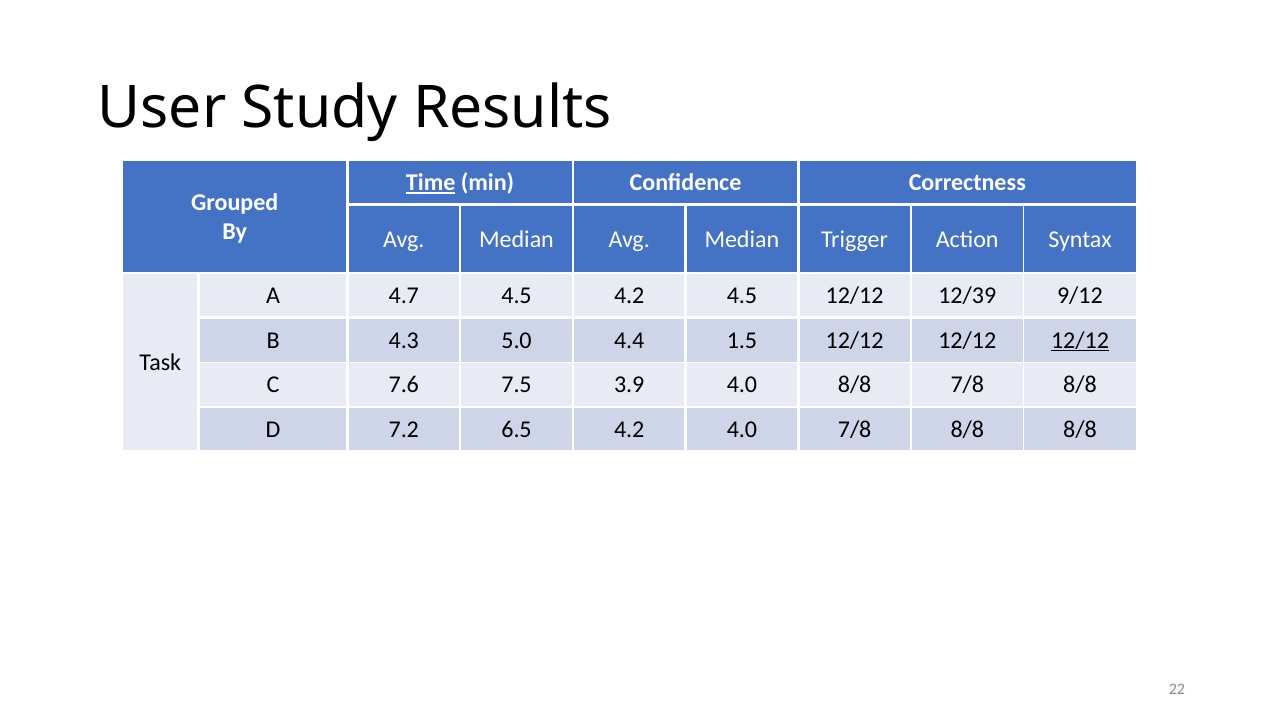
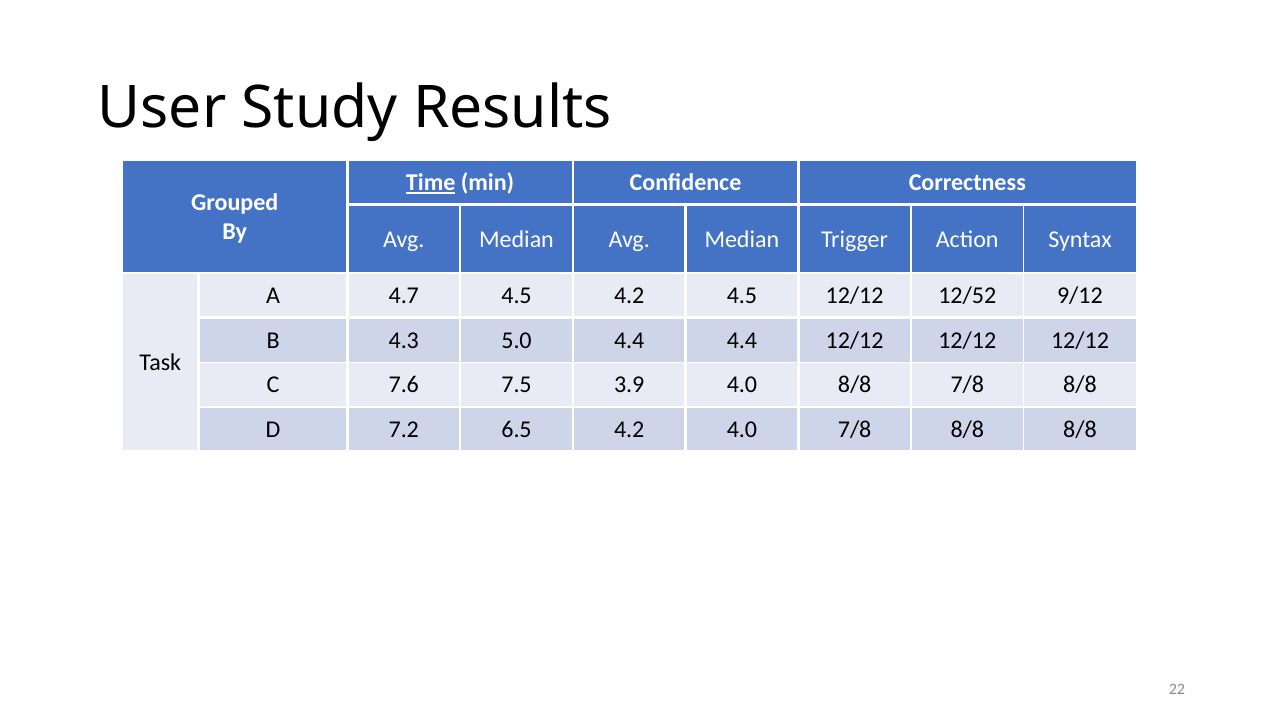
12/39: 12/39 -> 12/52 (967, 296)
4.4 1.5: 1.5 -> 4.4 (742, 340)
12/12 underline: present -> none (1080, 340)
